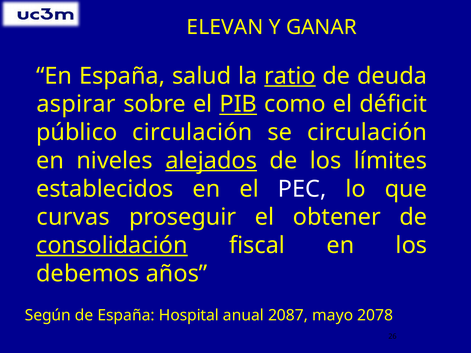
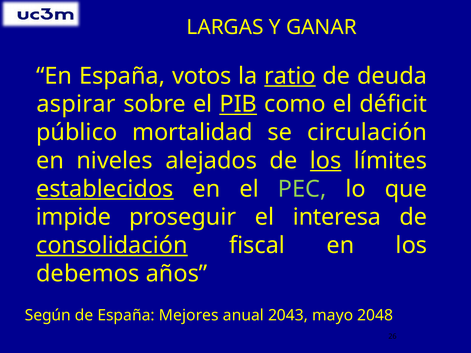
ELEVAN: ELEVAN -> LARGAS (225, 27)
salud: salud -> votos (202, 76)
público circulación: circulación -> mortalidad (193, 133)
alejados underline: present -> none (211, 161)
los underline: none -> present (326, 161)
establecidos underline: none -> present (105, 189)
PEC colour: white -> light green (302, 189)
curvas: curvas -> impide (73, 217)
obtener: obtener -> interesa (337, 217)
Hospital: Hospital -> Mejores (189, 316)
2087: 2087 -> 2043 (288, 316)
2078: 2078 -> 2048 (375, 316)
